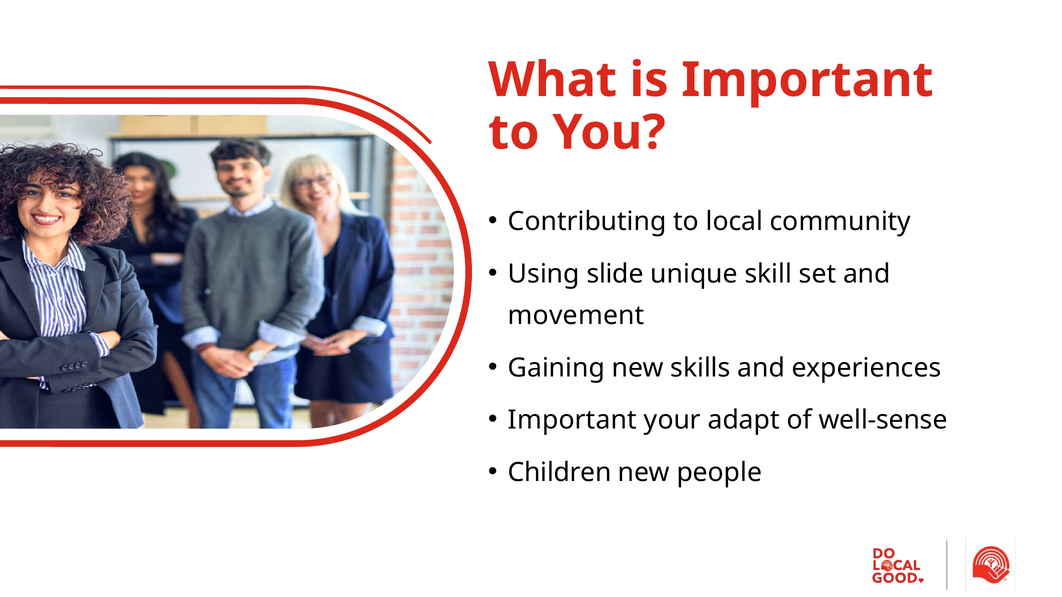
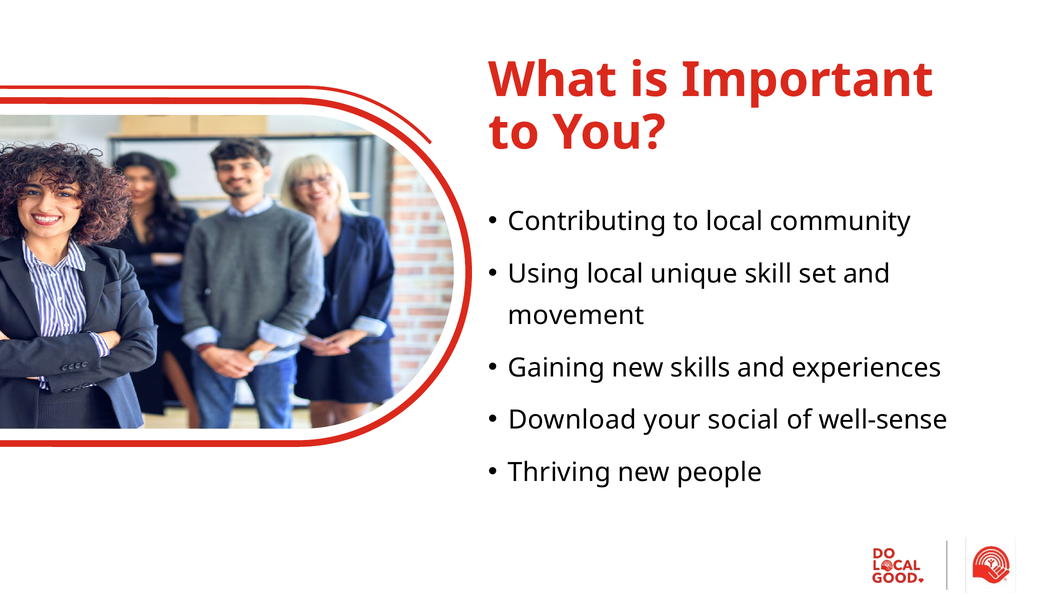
Using slide: slide -> local (615, 274)
Important: Important -> Download (572, 420)
adapt: adapt -> social (744, 420)
Children: Children -> Thriving (559, 473)
